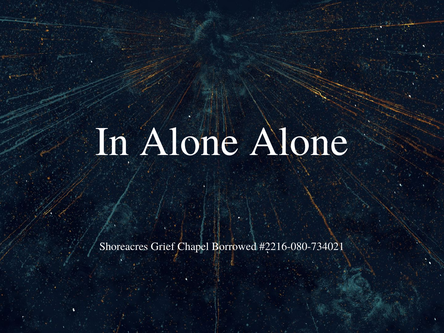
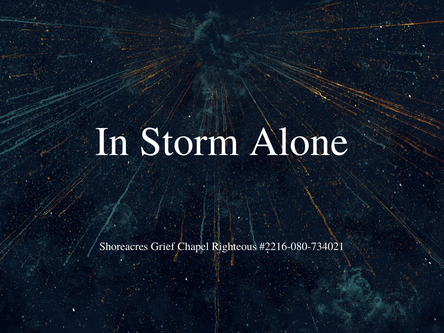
In Alone: Alone -> Storm (189, 142)
Borrowed: Borrowed -> Righteous (234, 246)
